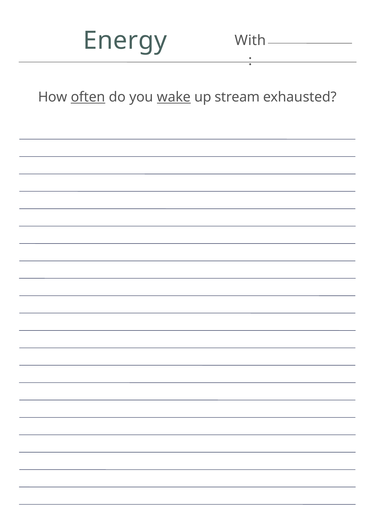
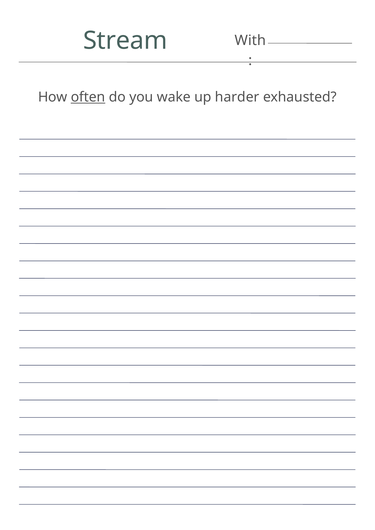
Energy: Energy -> Stream (125, 41)
wake underline: present -> none (174, 97)
stream: stream -> harder (237, 97)
